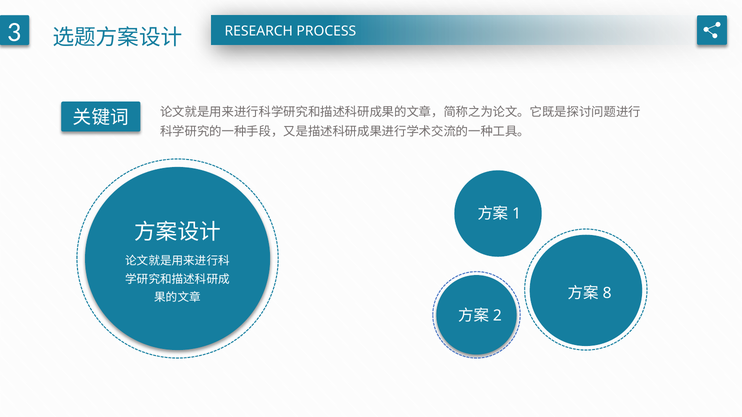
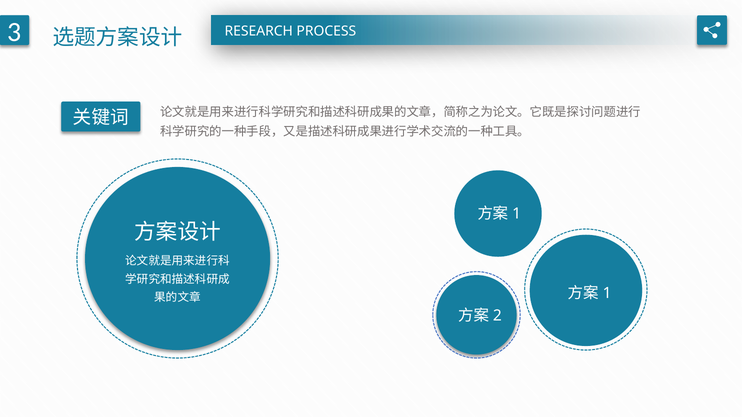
8: 8 -> 1 (607, 293)
